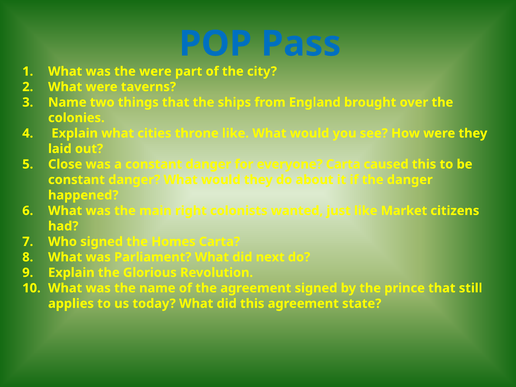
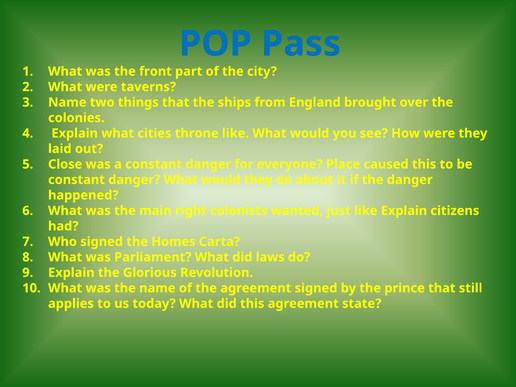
the were: were -> front (155, 71)
everyone Carta: Carta -> Place (343, 164)
like Market: Market -> Explain (404, 211)
next: next -> laws (270, 257)
